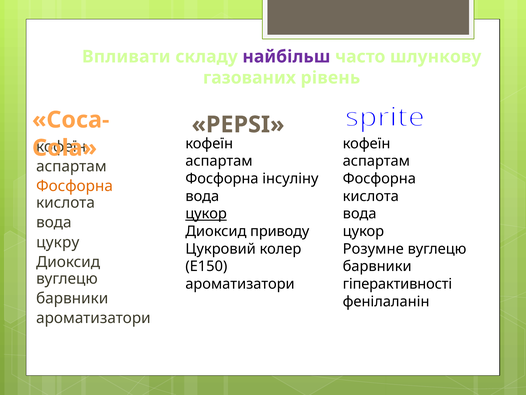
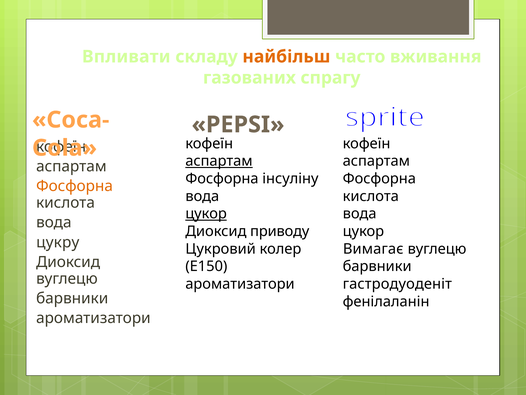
найбільш colour: purple -> orange (286, 57)
шлункову: шлункову -> вживання (436, 57)
рівень: рівень -> спрагу (330, 78)
аспартам underline: none -> present (219, 161)
Розумне: Розумне -> Вимагає (373, 249)
гіперактивності: гіперактивності -> гастродуоденіт (397, 284)
